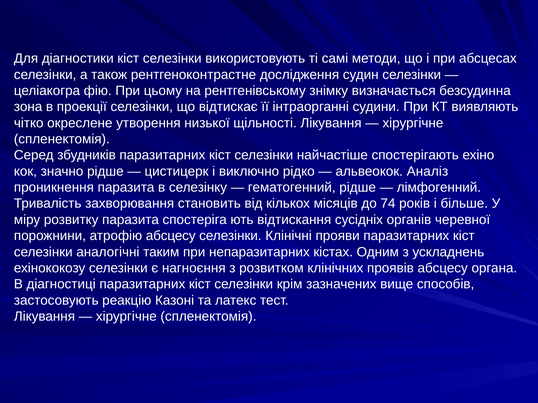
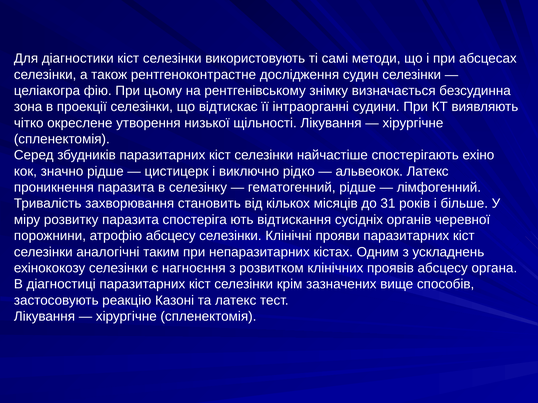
альвеокок Аналіз: Аналіз -> Латекс (428, 172)
74: 74 -> 31 (388, 204)
